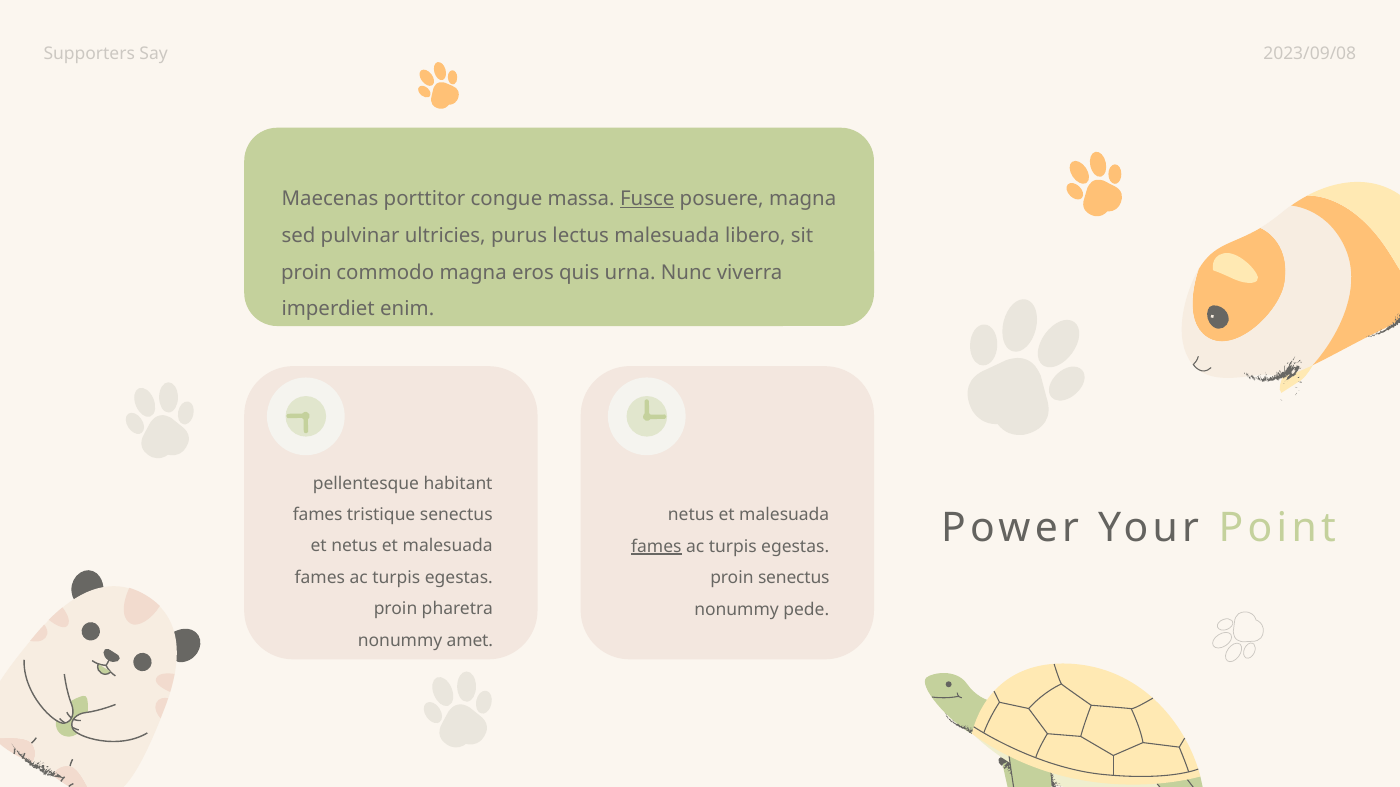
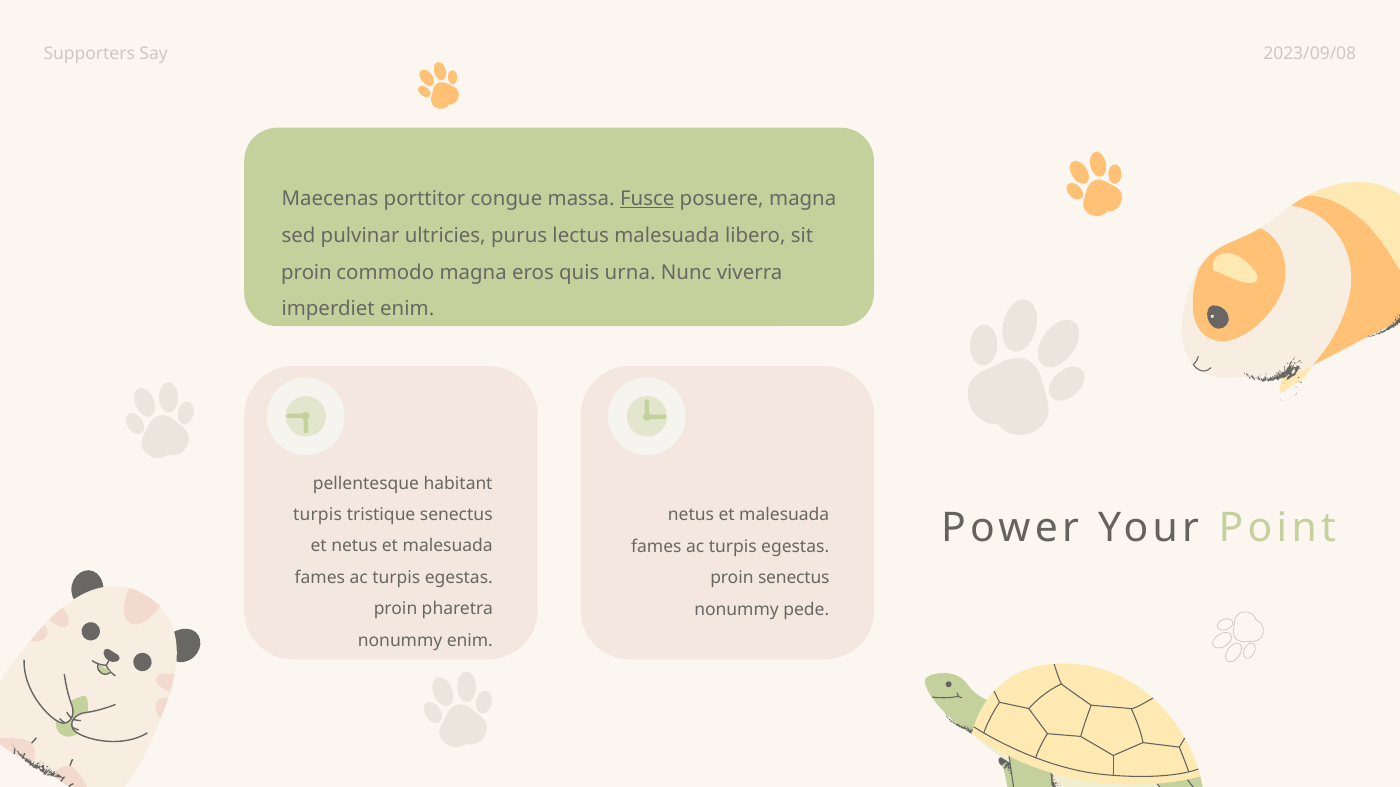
fames: fames -> turpis (318, 515)
fames underline: present -> none (656, 547)
nonummy amet: amet -> enim (470, 641)
